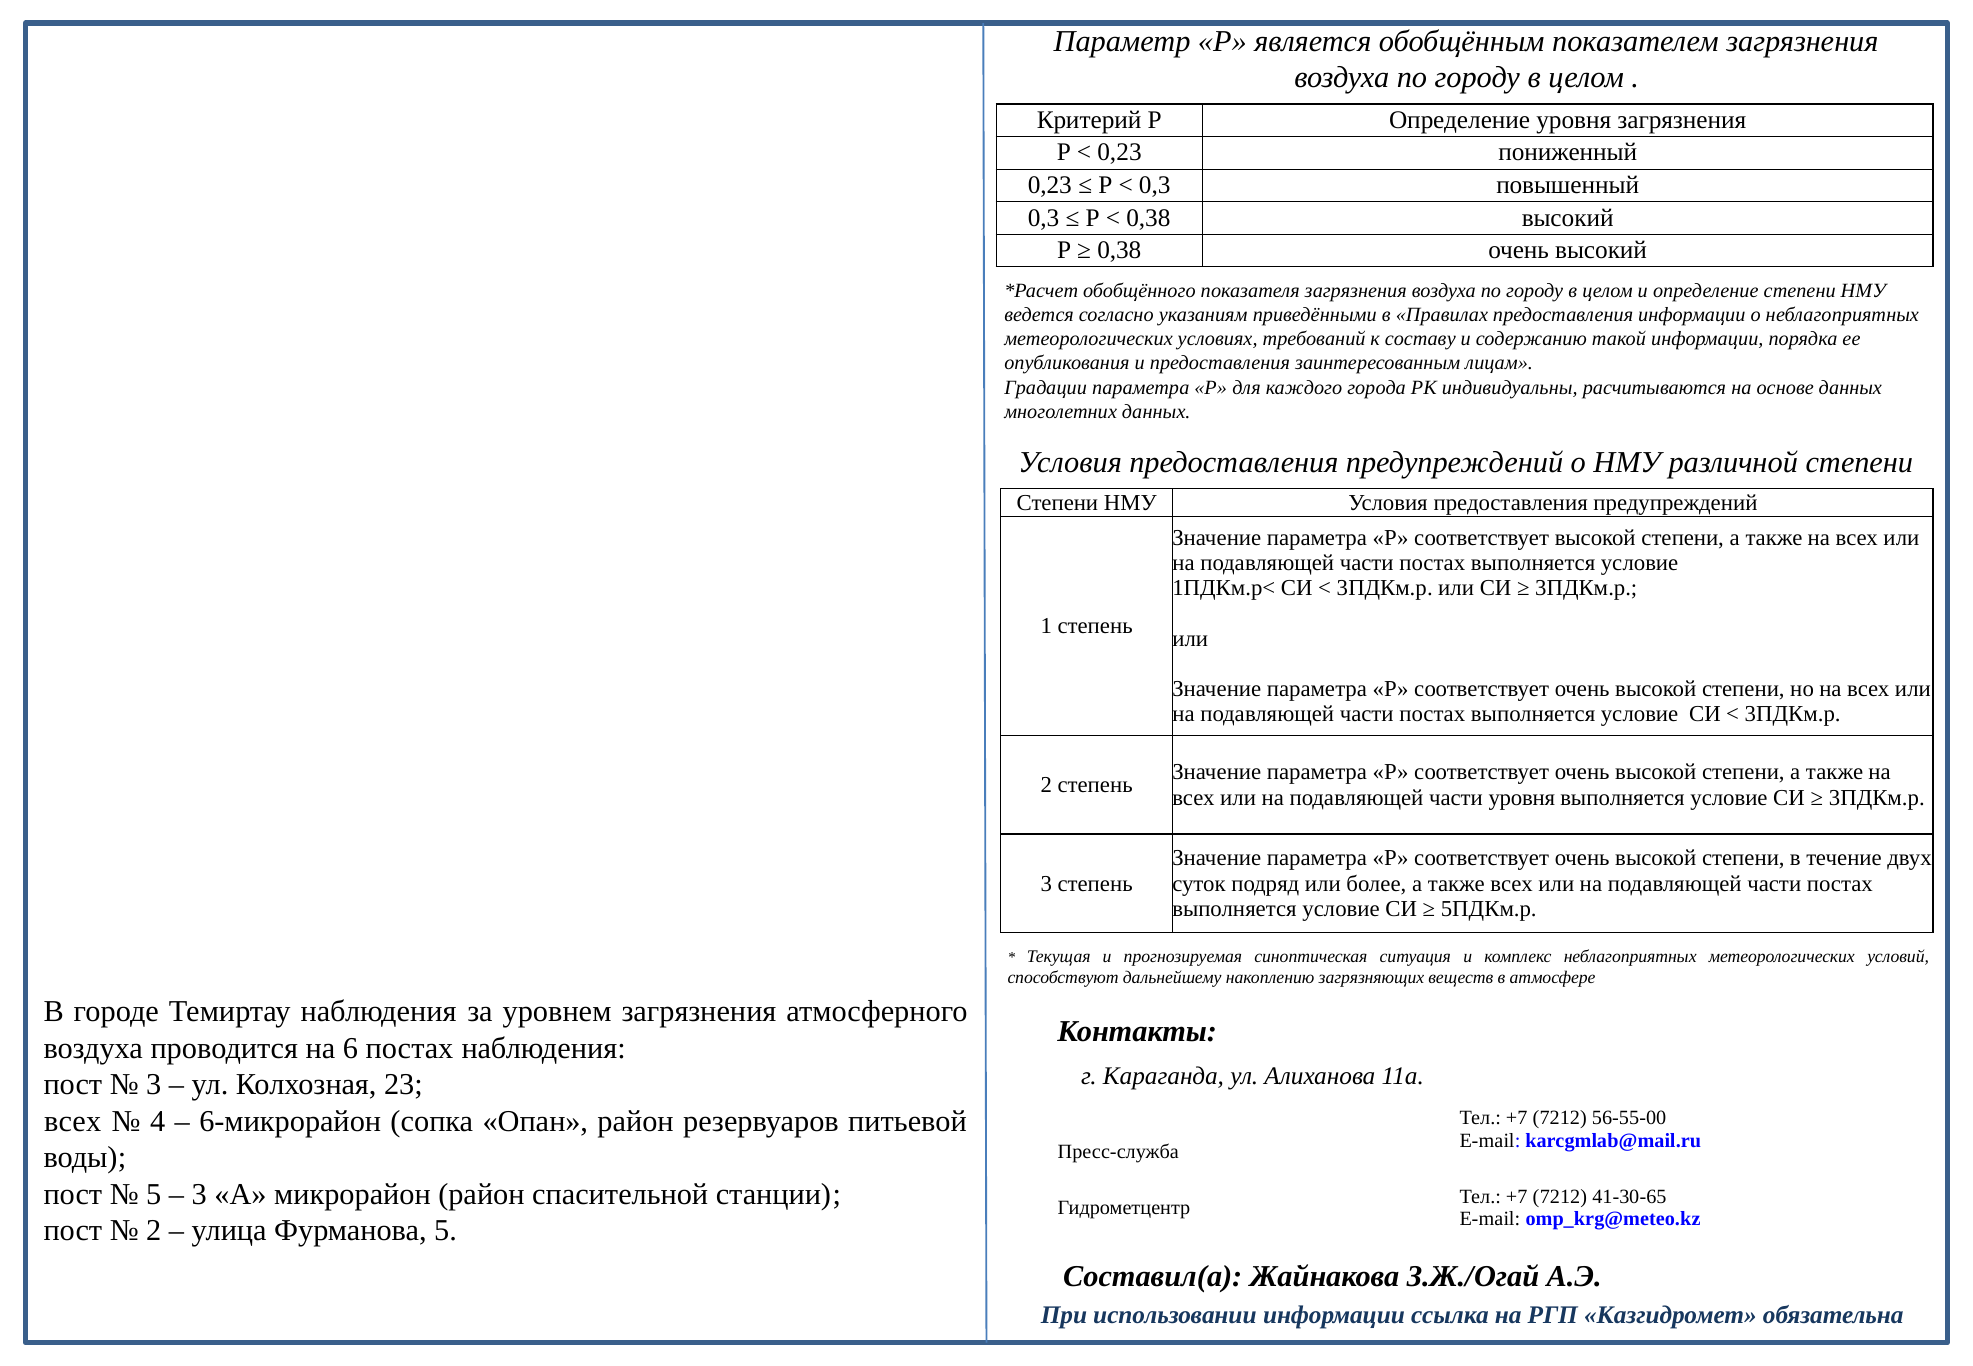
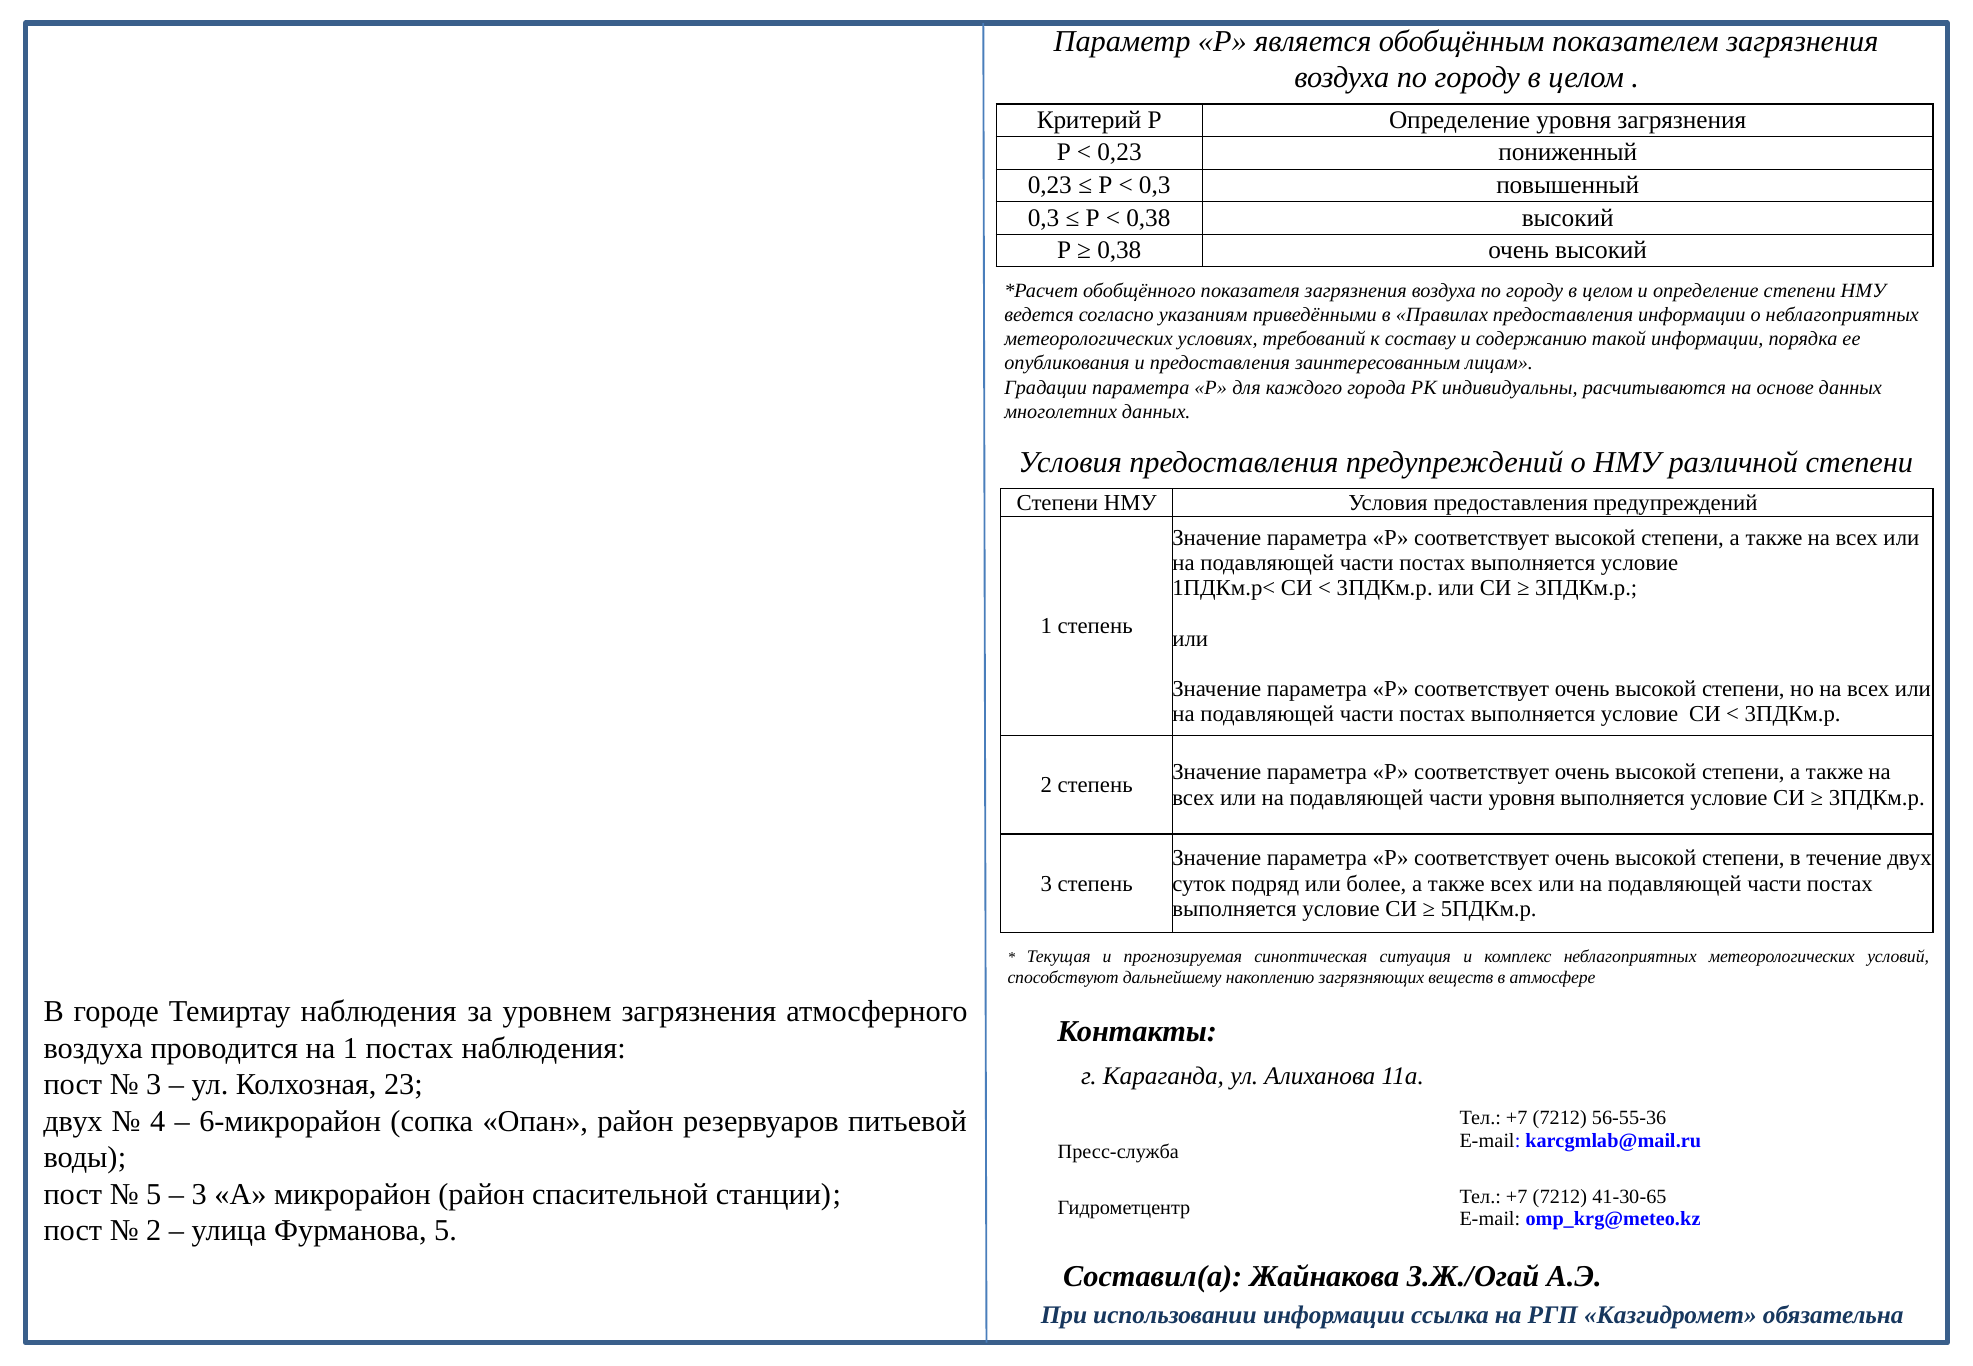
на 6: 6 -> 1 (350, 1048)
всех: всех -> двух (73, 1121)
56-55-00: 56-55-00 -> 56-55-36 (1629, 1118)
